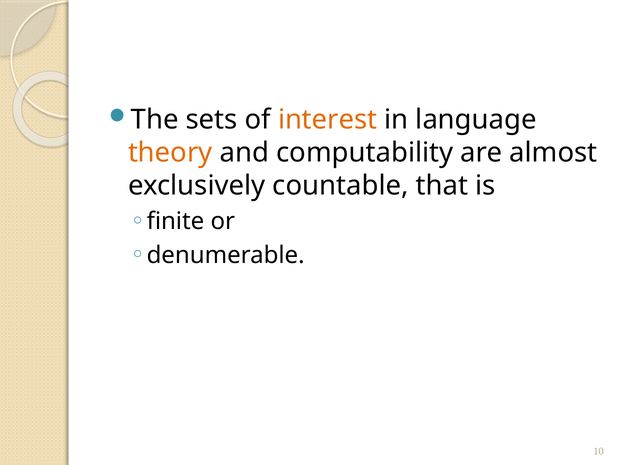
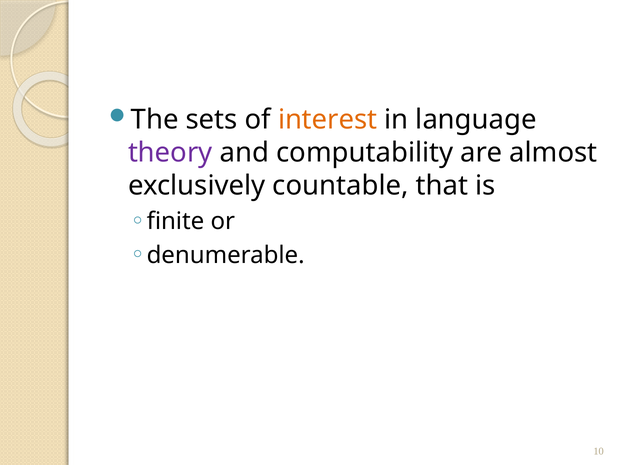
theory colour: orange -> purple (170, 153)
